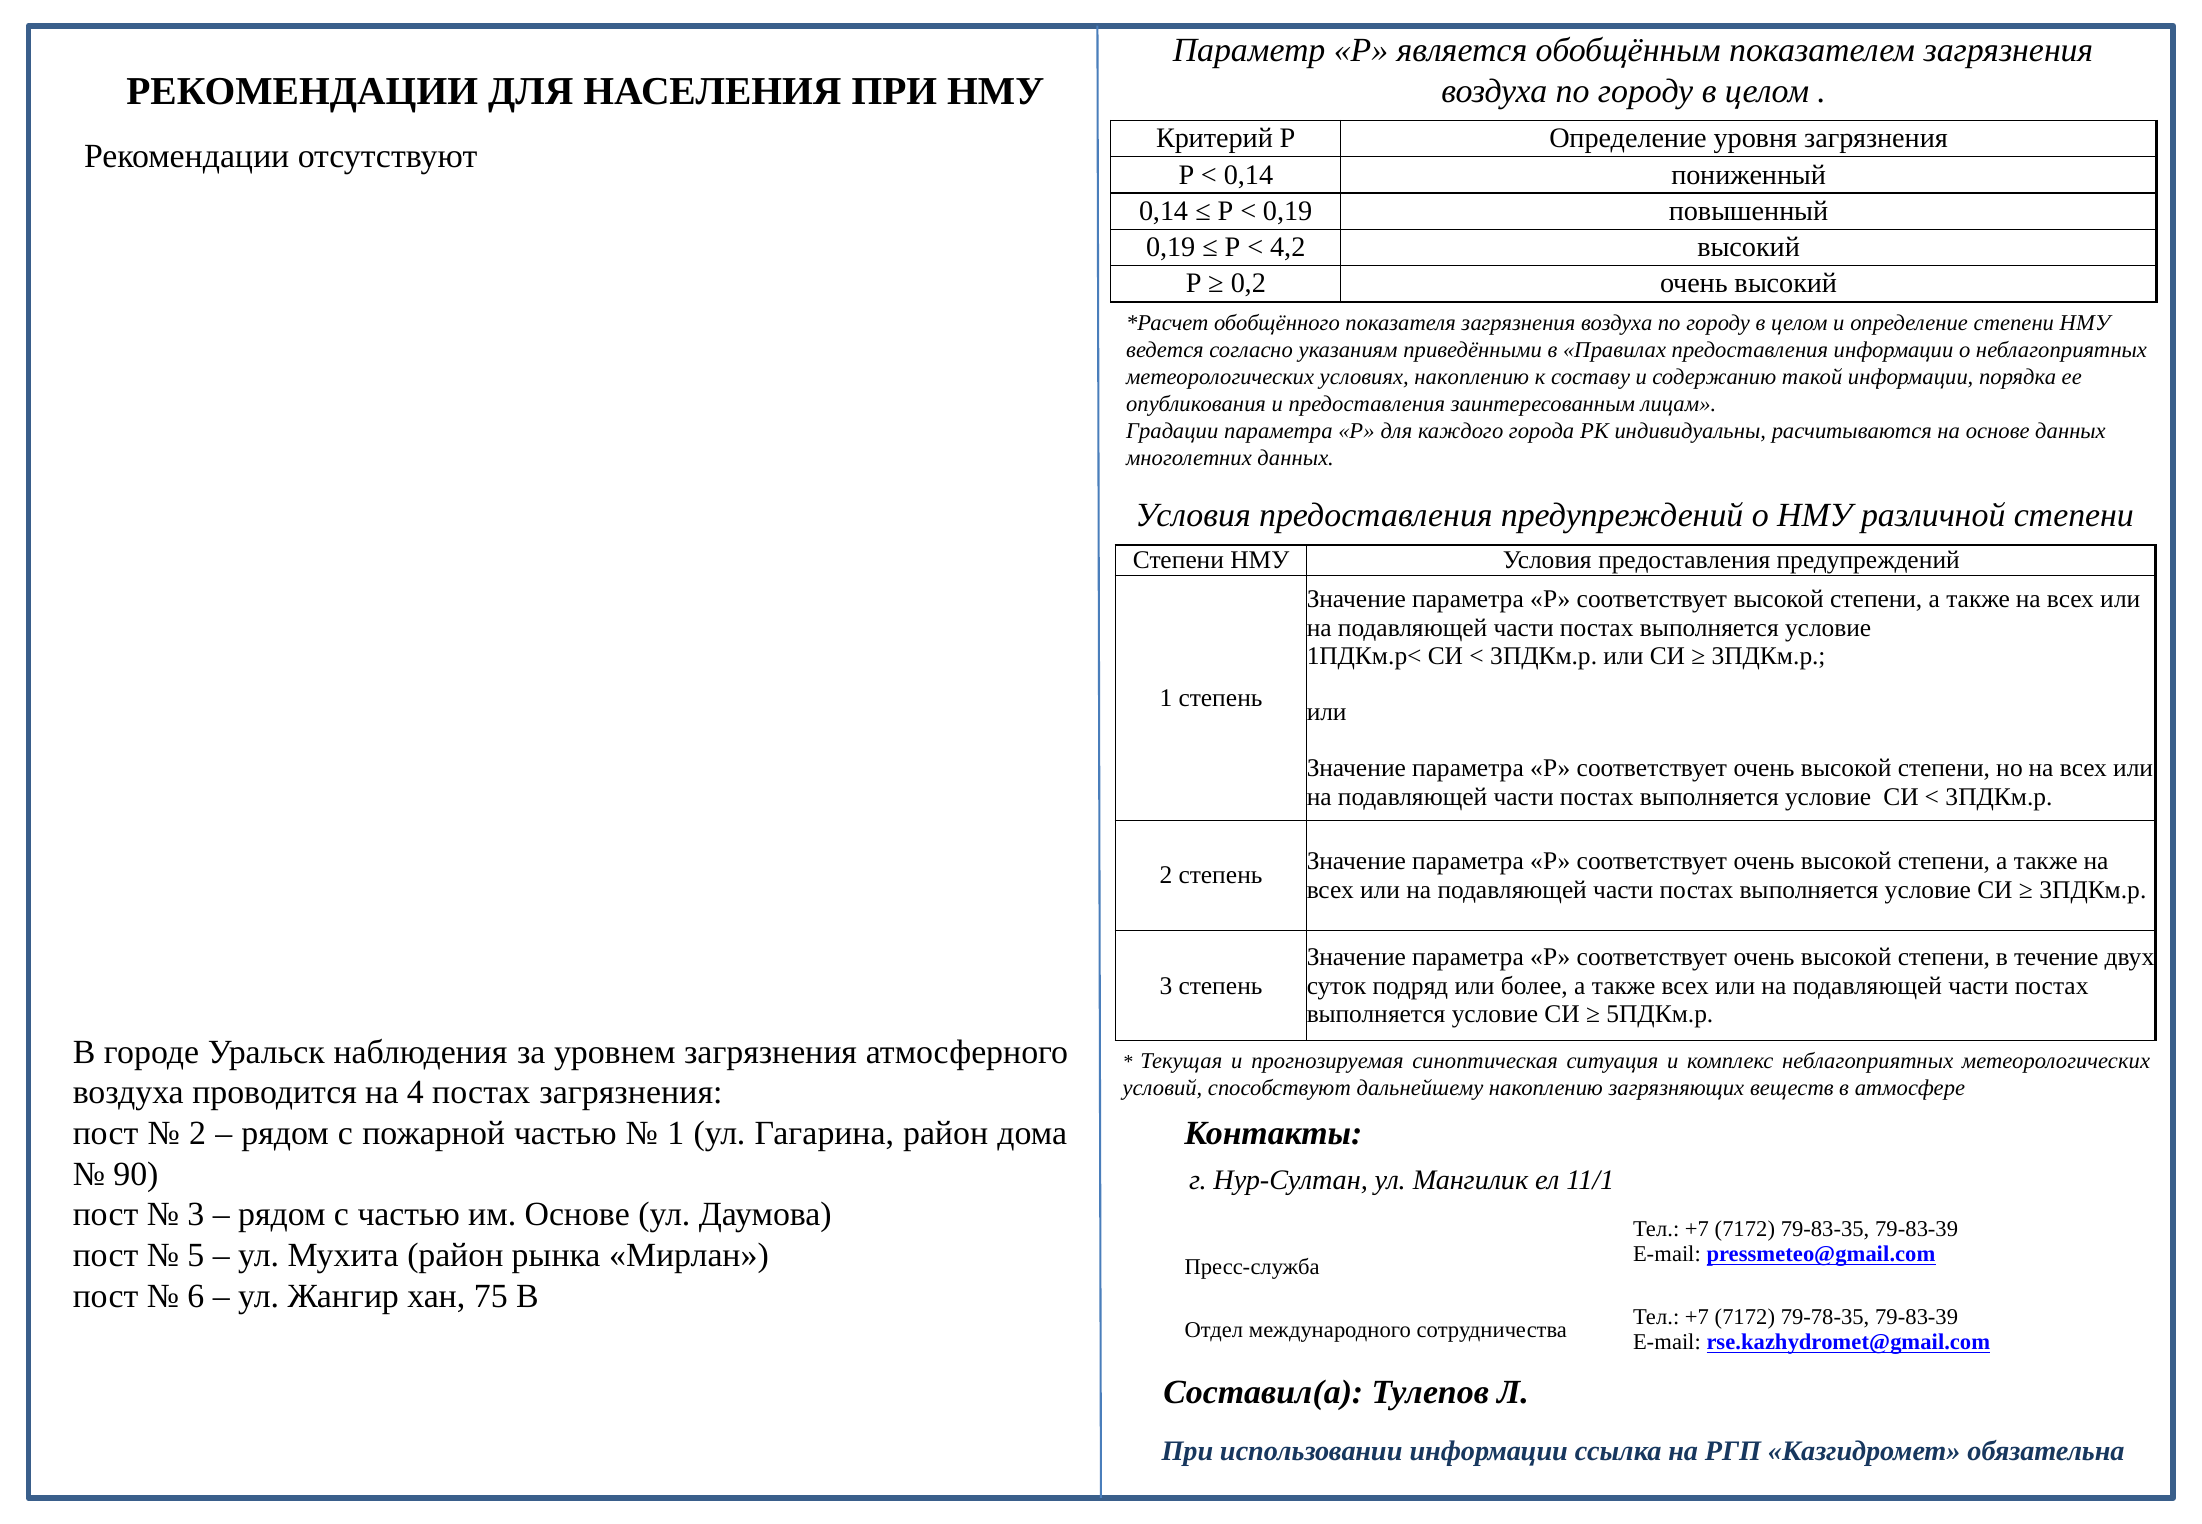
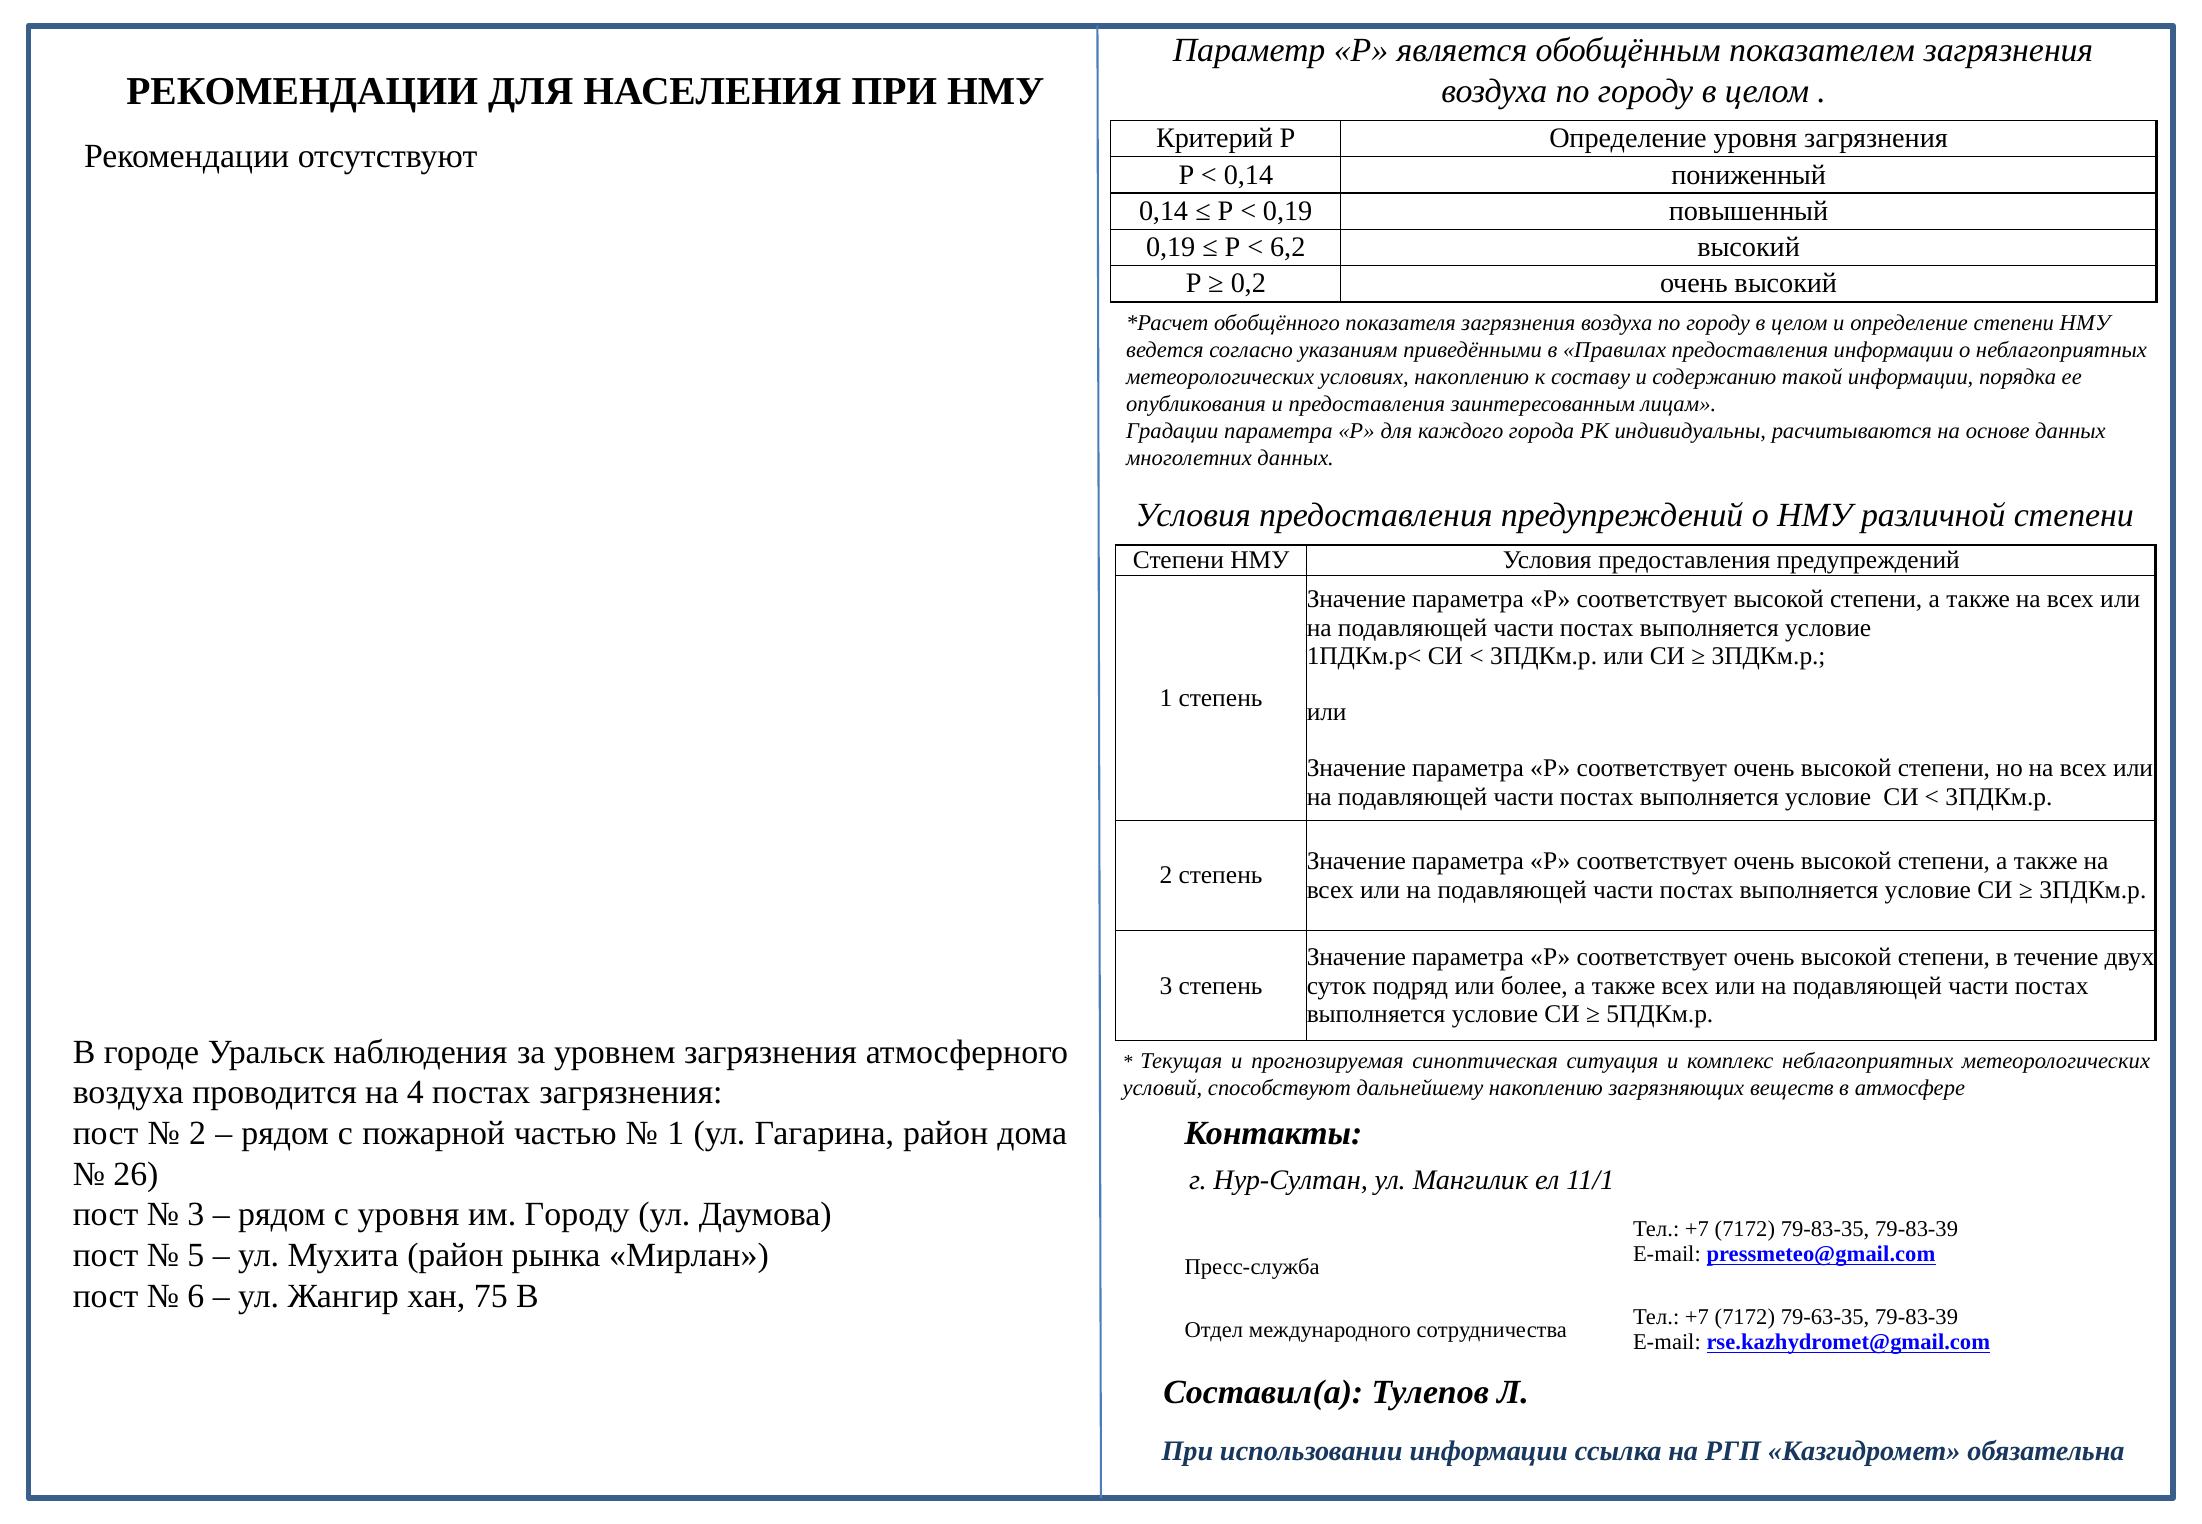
4,2: 4,2 -> 6,2 (1288, 247)
90: 90 -> 26 (136, 1174)
с частью: частью -> уровня (408, 1215)
им Основе: Основе -> Городу (577, 1215)
79-78-35: 79-78-35 -> 79-63-35 (1825, 1317)
